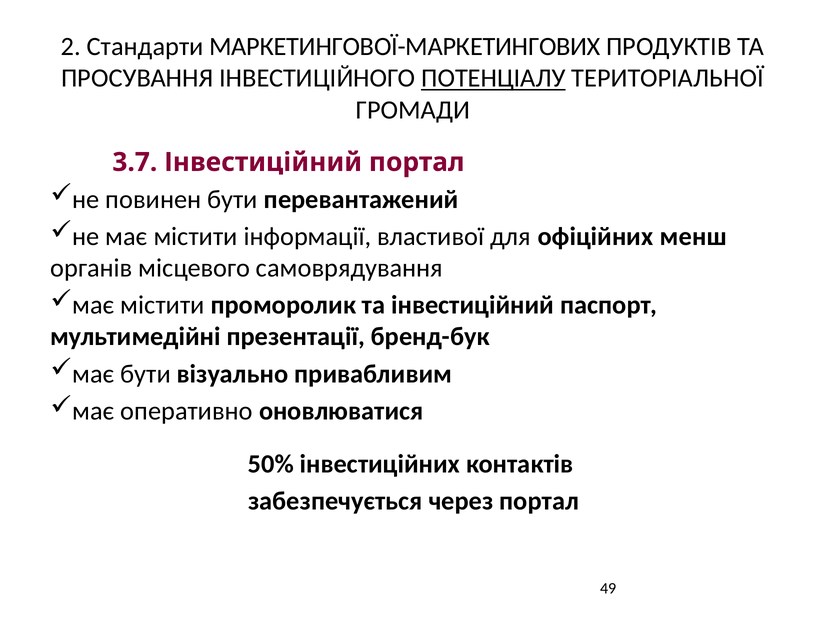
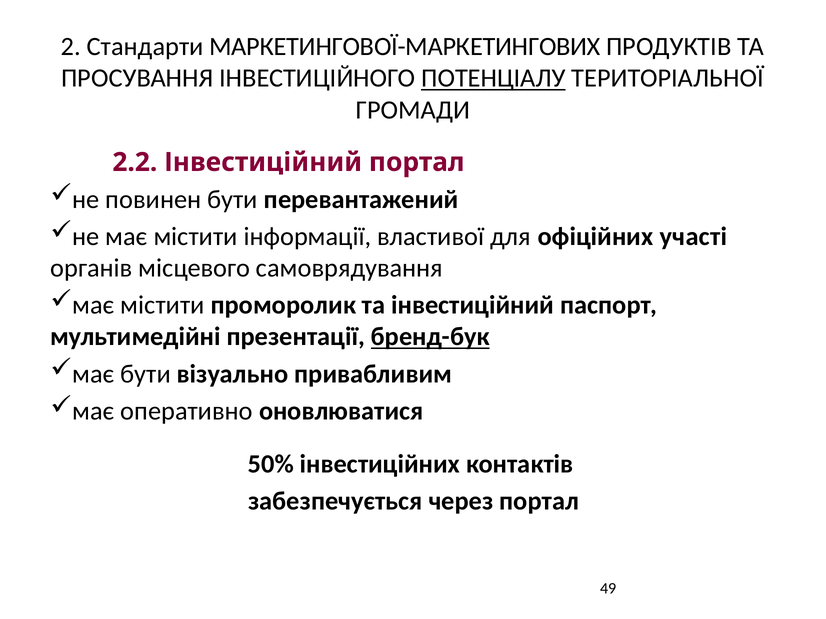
3.7: 3.7 -> 2.2 (135, 162)
менш: менш -> участі (693, 237)
бренд-бук underline: none -> present (430, 337)
